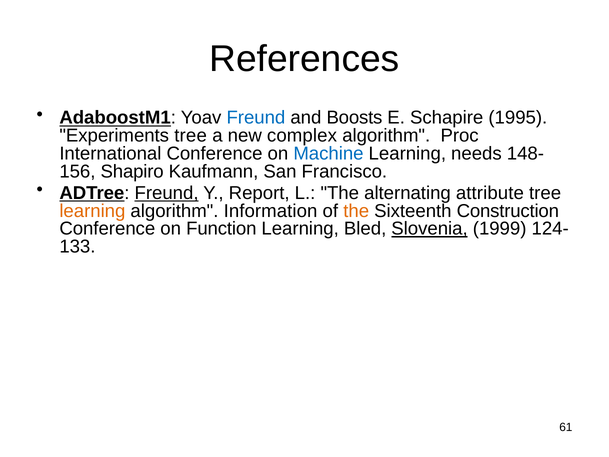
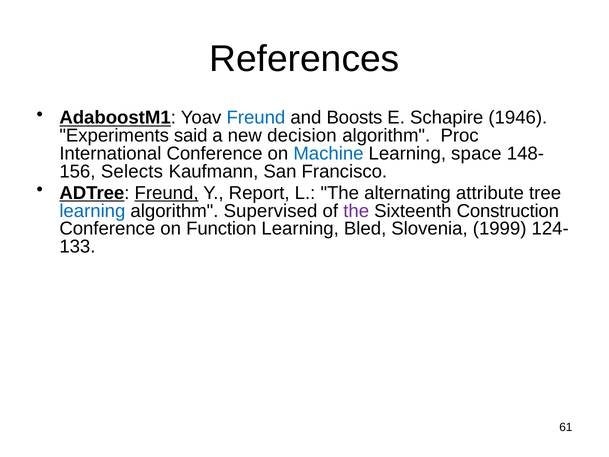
1995: 1995 -> 1946 (518, 118)
Experiments tree: tree -> said (191, 136)
complex: complex -> decision (302, 136)
needs: needs -> space (476, 153)
Shapiro: Shapiro -> Selects (132, 171)
learning colour: orange -> blue (92, 211)
Information: Information -> Supervised (271, 211)
the colour: orange -> purple (356, 211)
Slovenia underline: present -> none (430, 229)
